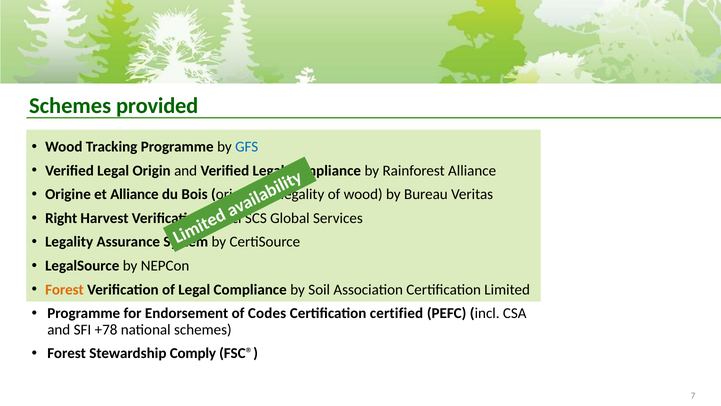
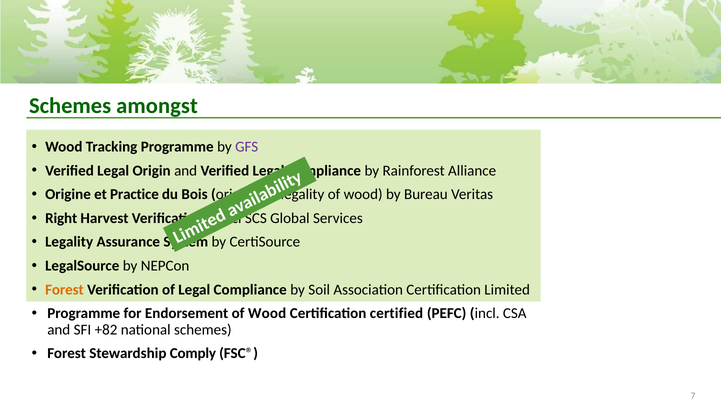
provided: provided -> amongst (157, 105)
GFS colour: blue -> purple (247, 147)
et Alliance: Alliance -> Practice (134, 194)
Endorsement of Codes: Codes -> Wood (267, 313)
+78: +78 -> +82 (106, 329)
